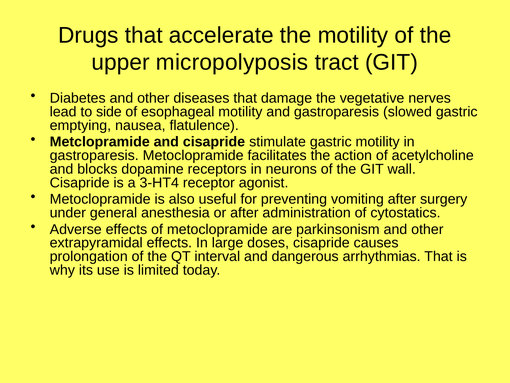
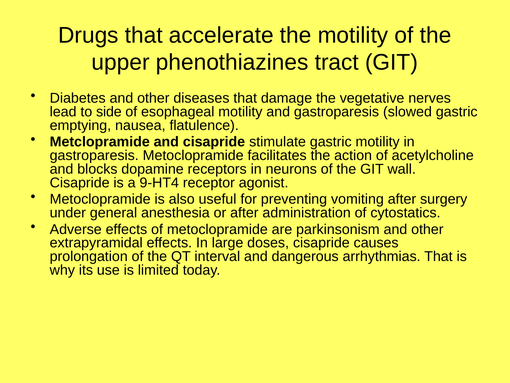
micropolyposis: micropolyposis -> phenothiazines (232, 62)
3-HT4: 3-HT4 -> 9-HT4 (159, 183)
